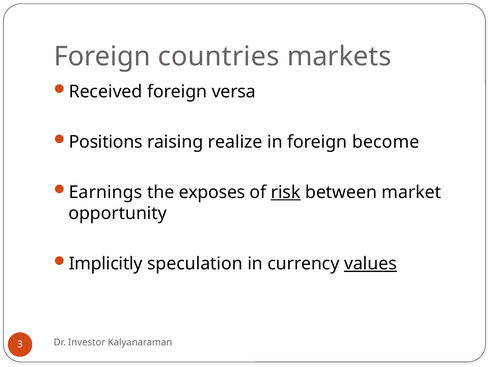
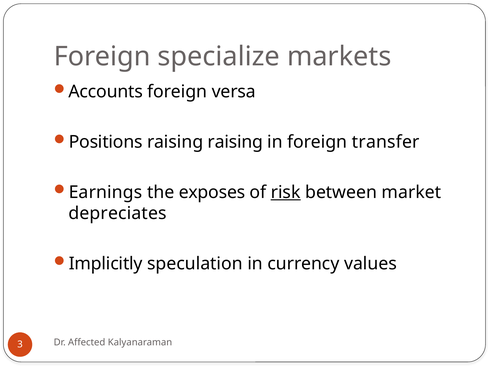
countries: countries -> specialize (219, 57)
Received: Received -> Accounts (106, 92)
raising realize: realize -> raising (235, 142)
become: become -> transfer (386, 142)
opportunity: opportunity -> depreciates (118, 213)
values underline: present -> none (370, 264)
Investor: Investor -> Affected (87, 342)
